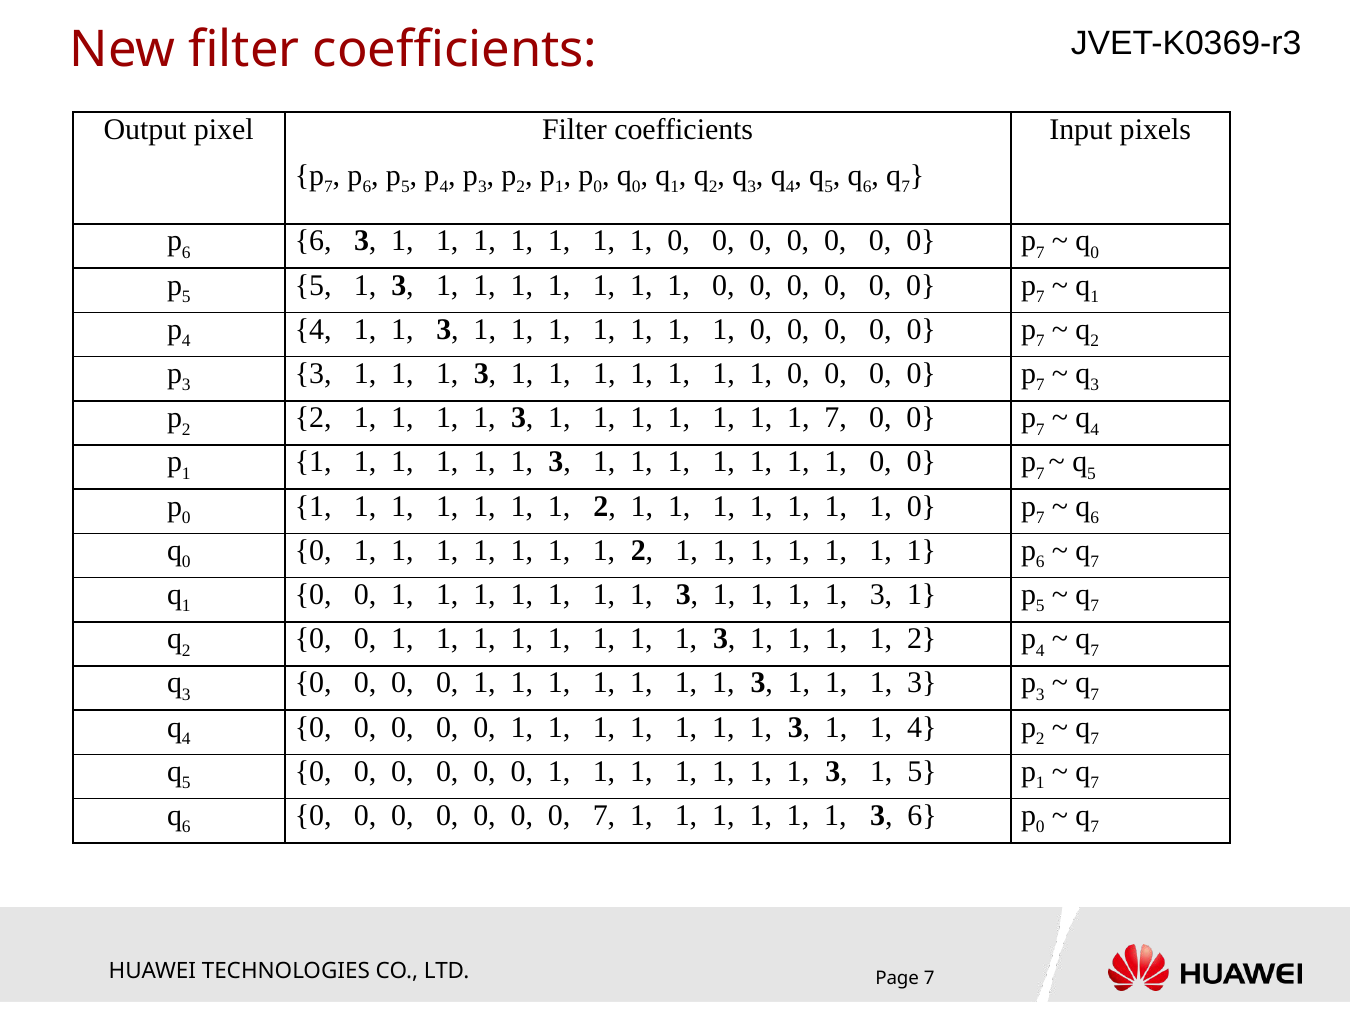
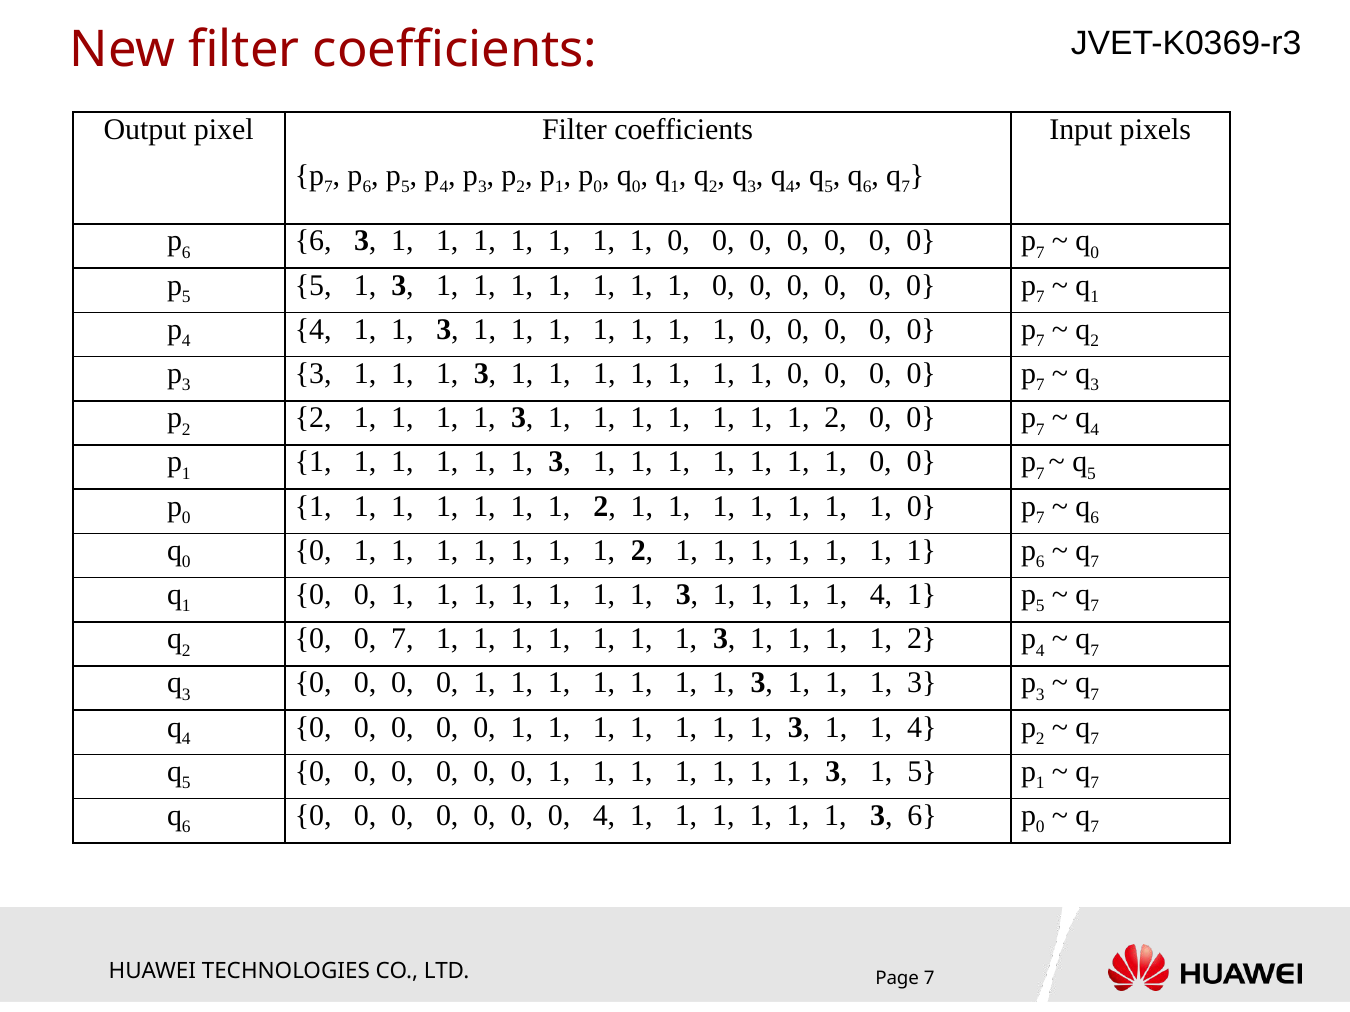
7: 7 -> 2 (836, 418)
3: 3 -> 4 (881, 595)
2 0 0 1: 1 -> 7 (402, 639)
0 7: 7 -> 4 (604, 816)
